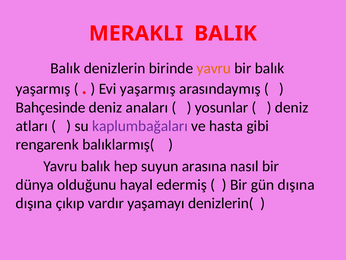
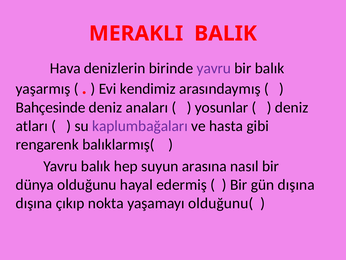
Balık: Balık -> Hava (65, 68)
yavru colour: orange -> purple (214, 68)
Evi yaşarmış: yaşarmış -> kendimiz (148, 89)
vardır: vardır -> nokta (106, 203)
denizlerin(: denizlerin( -> olduğunu( (221, 203)
